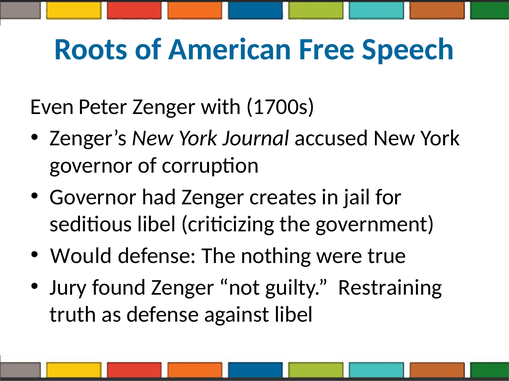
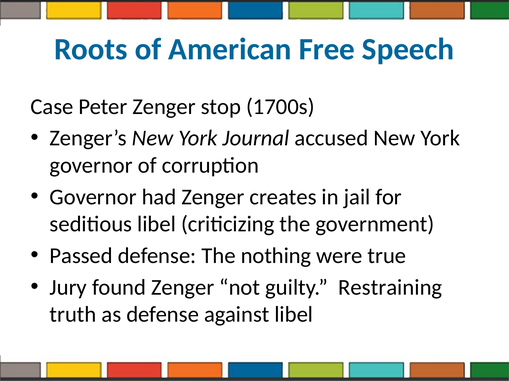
Even: Even -> Case (52, 107)
with: with -> stop (221, 107)
Would: Would -> Passed (81, 256)
